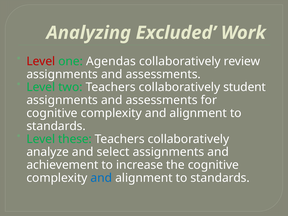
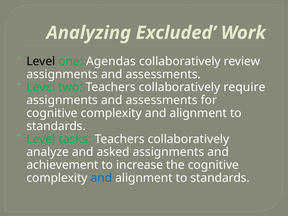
Level colour: red -> black (41, 61)
student: student -> require (244, 87)
these: these -> tasks (75, 139)
select: select -> asked (113, 152)
